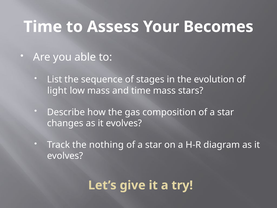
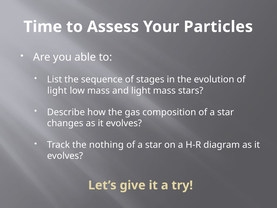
Becomes: Becomes -> Particles (218, 27)
and time: time -> light (141, 90)
